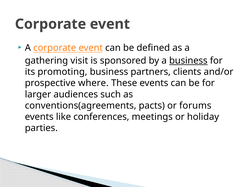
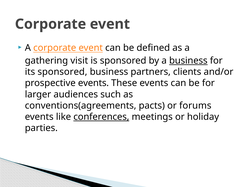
its promoting: promoting -> sponsored (62, 72)
prospective where: where -> events (93, 83)
conferences underline: none -> present (101, 117)
